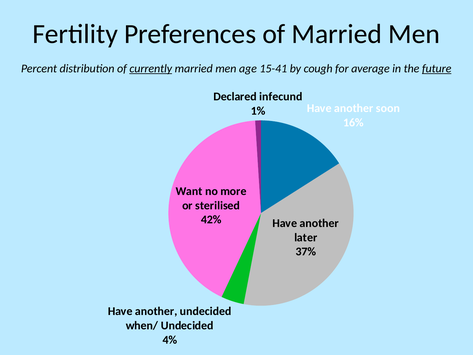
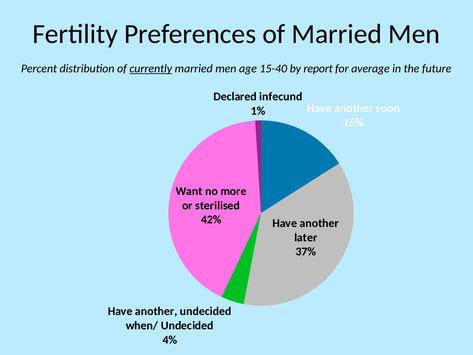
15-41: 15-41 -> 15-40 (273, 68)
cough: cough -> report (318, 68)
future underline: present -> none (437, 68)
